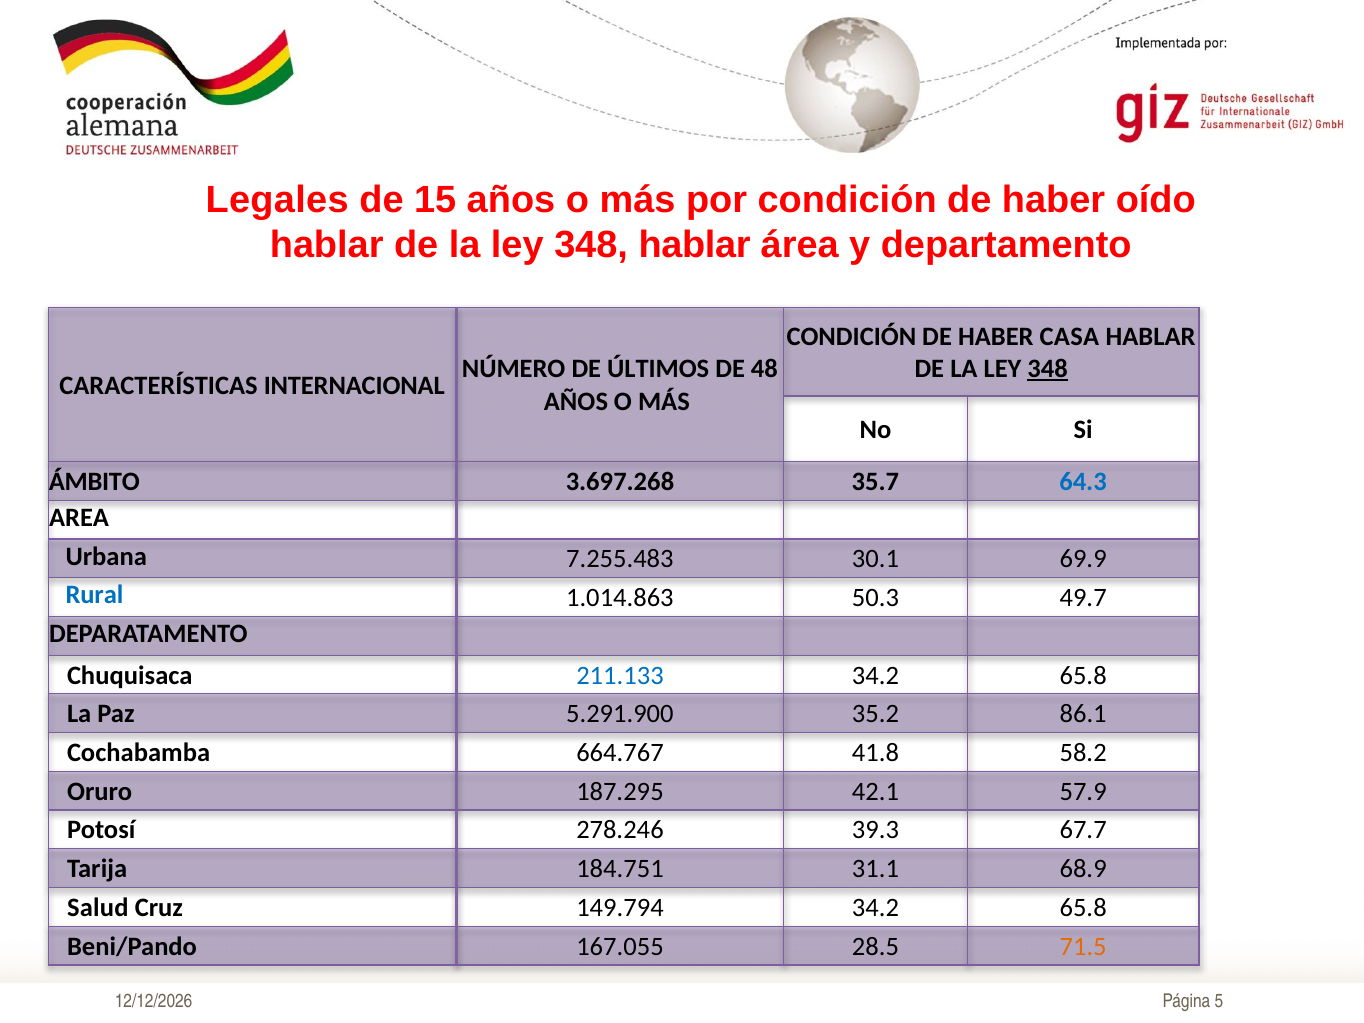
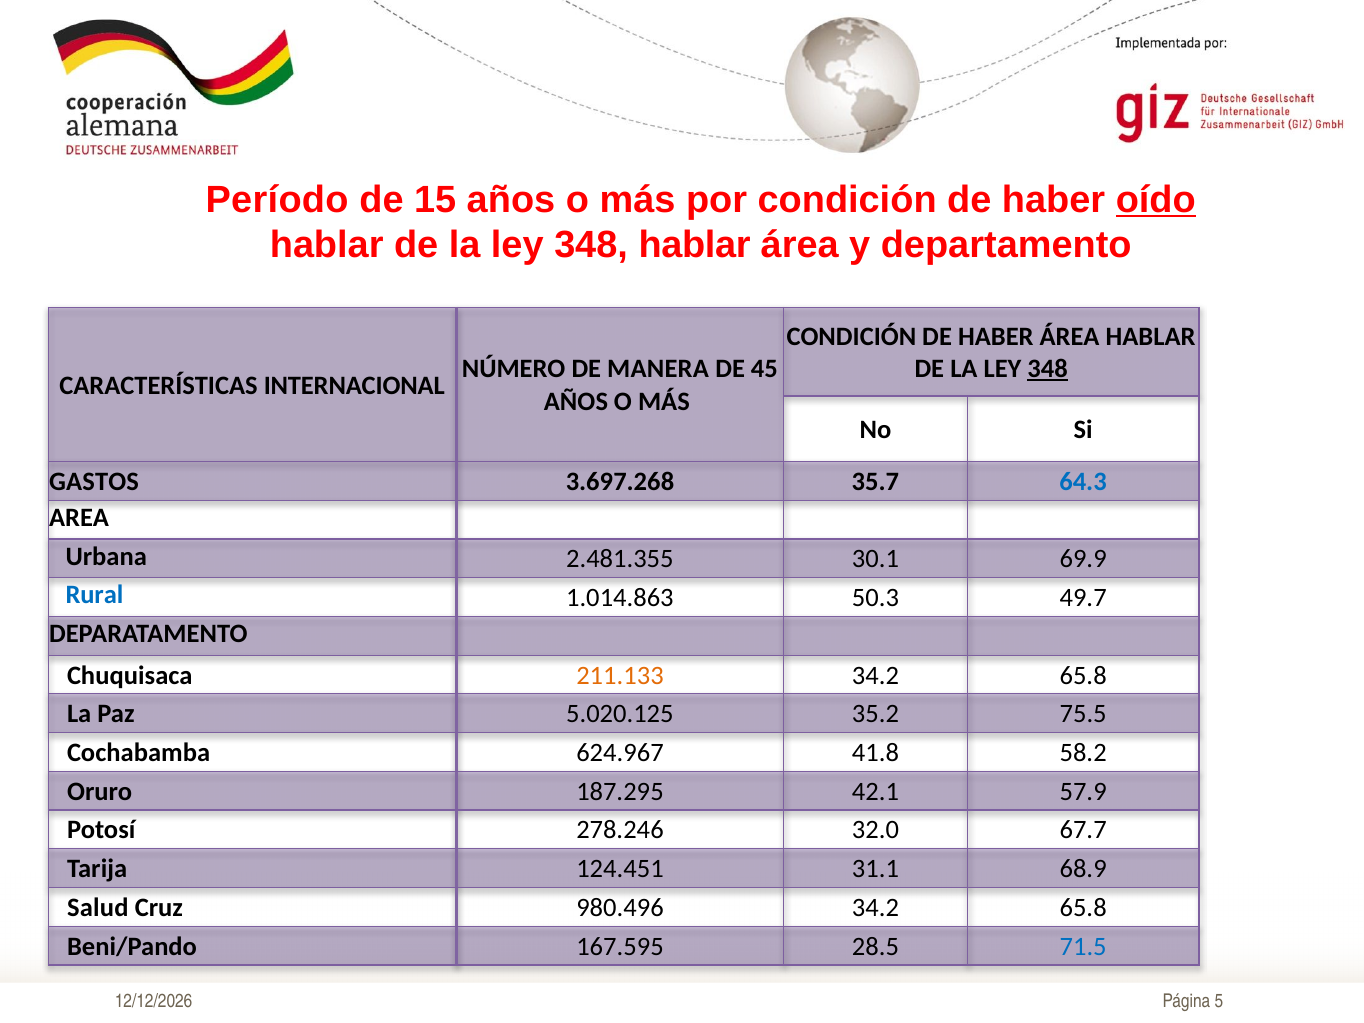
Legales: Legales -> Período (277, 200)
oído underline: none -> present (1156, 200)
HABER CASA: CASA -> ÁREA (1070, 336)
ÚLTIMOS: ÚLTIMOS -> MANERA (658, 369)
48: 48 -> 45 (764, 369)
ÁMBITO: ÁMBITO -> GASTOS (94, 482)
7.255.483: 7.255.483 -> 2.481.355 (620, 559)
211.133 colour: blue -> orange (620, 675)
5.291.900: 5.291.900 -> 5.020.125 (620, 714)
86.1: 86.1 -> 75.5 (1083, 714)
664.767: 664.767 -> 624.967 (620, 753)
39.3: 39.3 -> 32.0 (875, 830)
184.751: 184.751 -> 124.451 (620, 869)
149.794: 149.794 -> 980.496 (620, 908)
167.055: 167.055 -> 167.595 (620, 946)
71.5 colour: orange -> blue (1083, 946)
